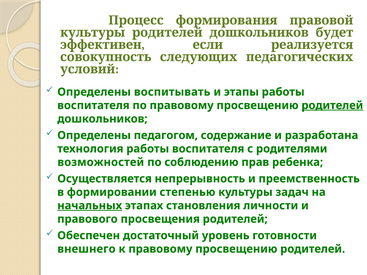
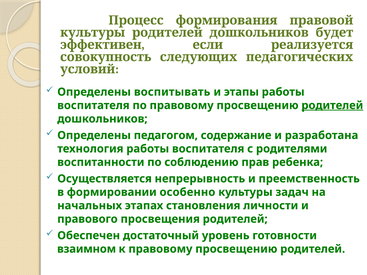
возможностей: возможностей -> воспитанности (101, 162)
степенью: степенью -> особенно (187, 192)
начальных underline: present -> none (90, 206)
внешнего: внешнего -> взаимном (87, 249)
